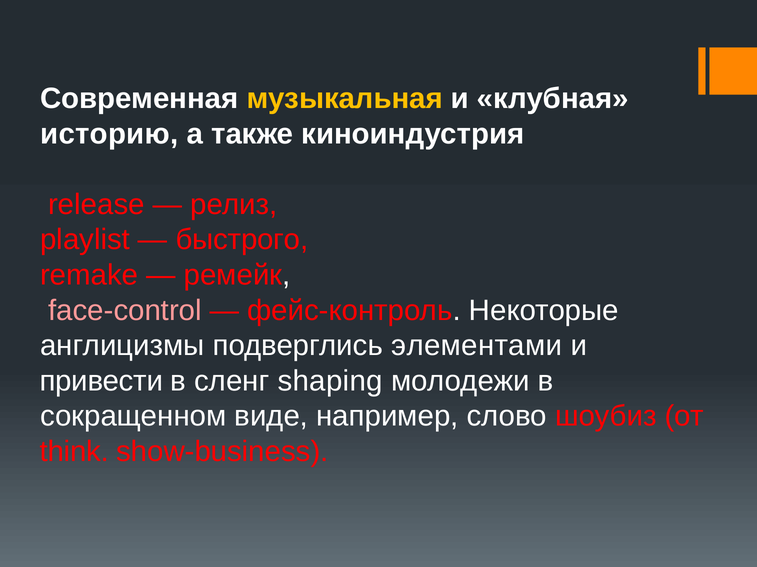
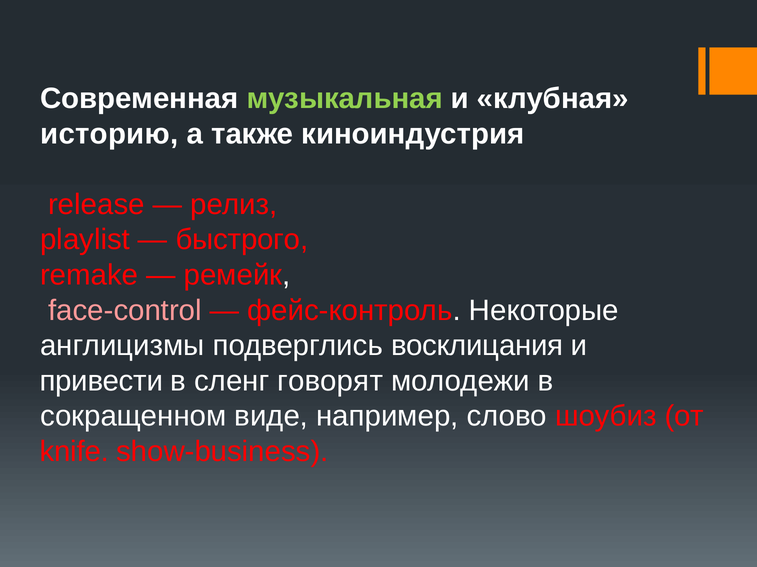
музыкальная colour: yellow -> light green (345, 99)
элементами: элементами -> восклицания (477, 346)
shaping: shaping -> говорят (330, 381)
think: think -> knife (74, 452)
